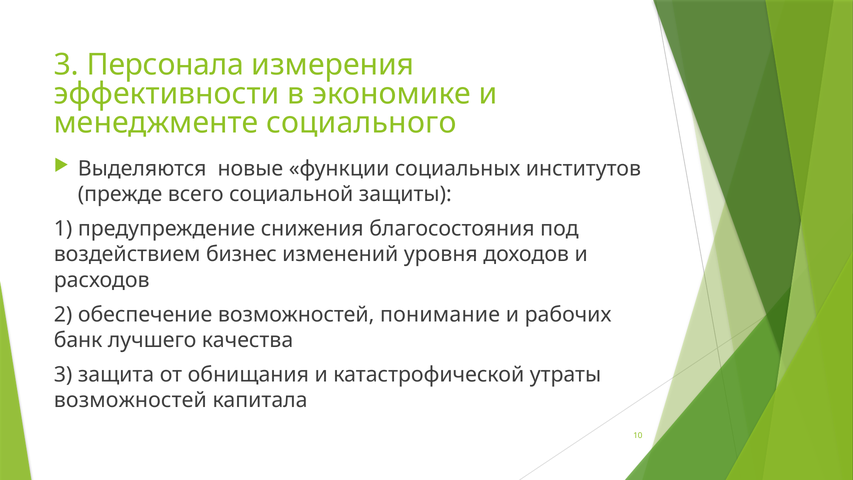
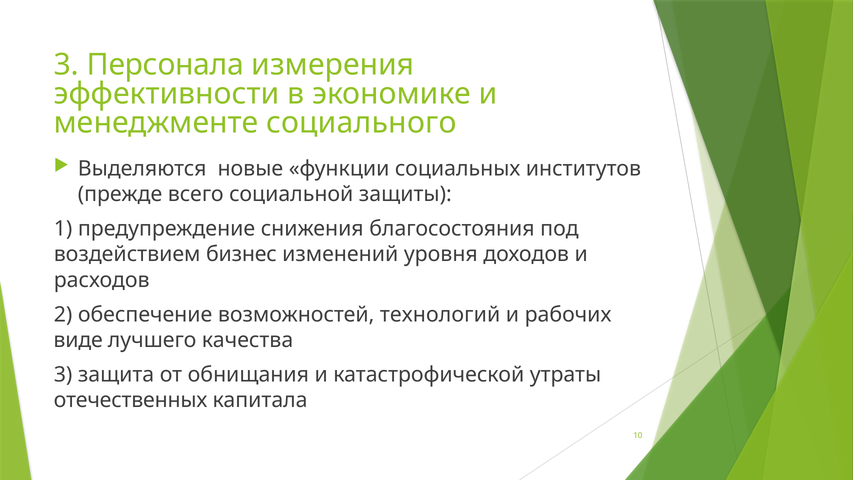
понимание: понимание -> технологий (440, 314)
банк: банк -> виде (78, 340)
возможностей: возможностей -> отечественных (130, 400)
